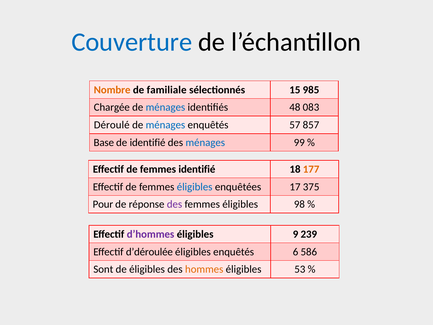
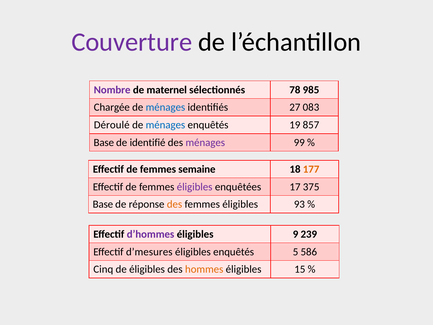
Couverture colour: blue -> purple (132, 42)
Nombre colour: orange -> purple (112, 90)
familiale: familiale -> maternel (167, 90)
15: 15 -> 78 (295, 90)
48: 48 -> 27 (295, 107)
57: 57 -> 19 (295, 125)
ménages colour: blue -> purple (205, 142)
femmes identifié: identifié -> semaine (197, 169)
éligibles colour: blue -> purple (195, 187)
Pour: Pour -> Base (103, 204)
des colour: purple -> orange (175, 204)
98: 98 -> 93 (299, 204)
d’déroulée: d’déroulée -> d’mesures (149, 252)
6: 6 -> 5 (295, 252)
Sont: Sont -> Cinq (103, 269)
53: 53 -> 15 (300, 269)
